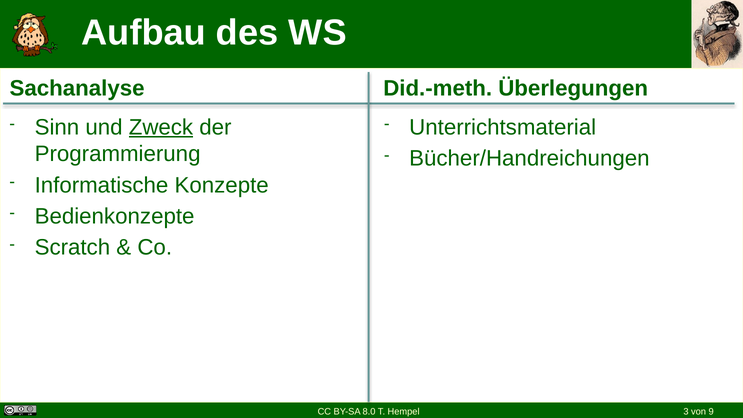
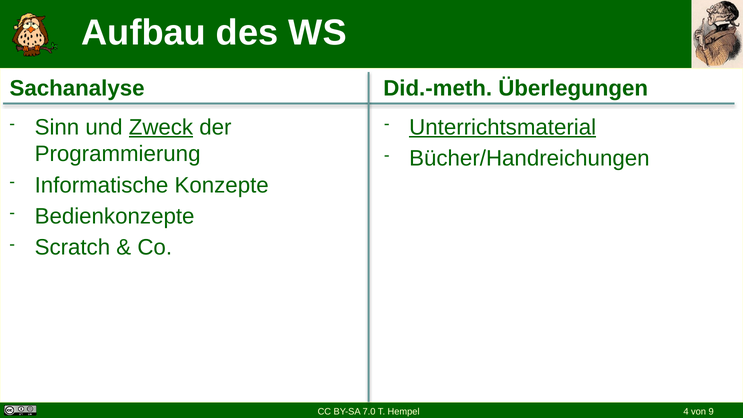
Unterrichtsmaterial underline: none -> present (503, 127)
8.0: 8.0 -> 7.0 (369, 412)
3: 3 -> 4 (686, 412)
